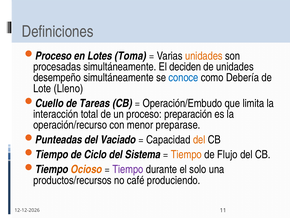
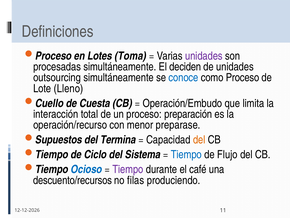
unidades colour: orange -> purple (204, 56)
desempeño: desempeño -> outsourcing (57, 77)
como Debería: Debería -> Proceso (243, 77)
Tareas: Tareas -> Cuesta (95, 103)
Punteadas: Punteadas -> Supuestos (59, 140)
Vaciado: Vaciado -> Termina (118, 140)
Tiempo colour: orange -> blue (186, 154)
Ocioso colour: orange -> blue (86, 169)
solo: solo -> café (198, 169)
productos/recursos: productos/recursos -> descuento/recursos (72, 180)
café: café -> filas (136, 180)
